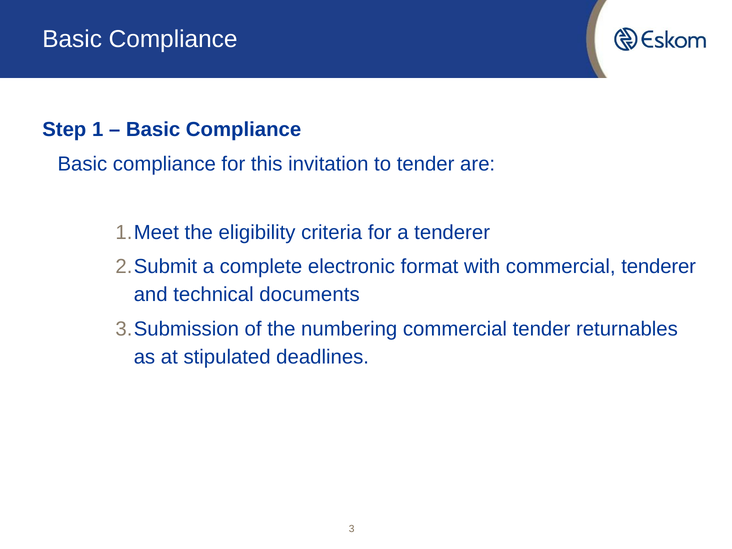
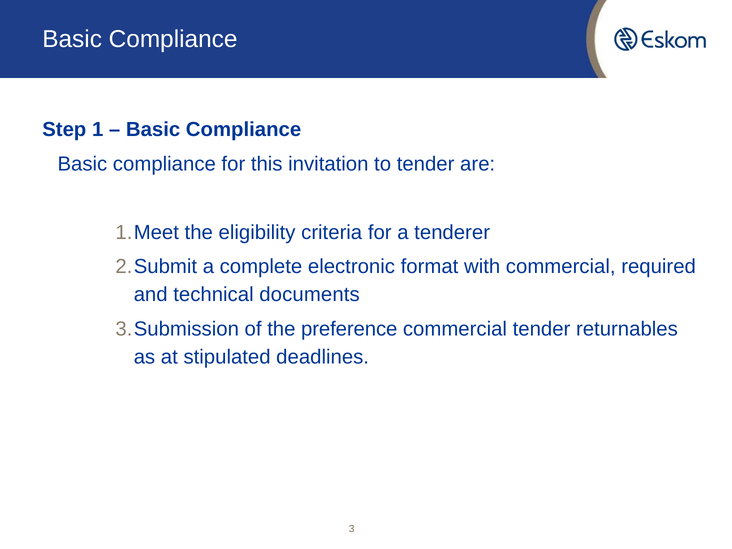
commercial tenderer: tenderer -> required (659, 267)
numbering: numbering -> preference (349, 329)
